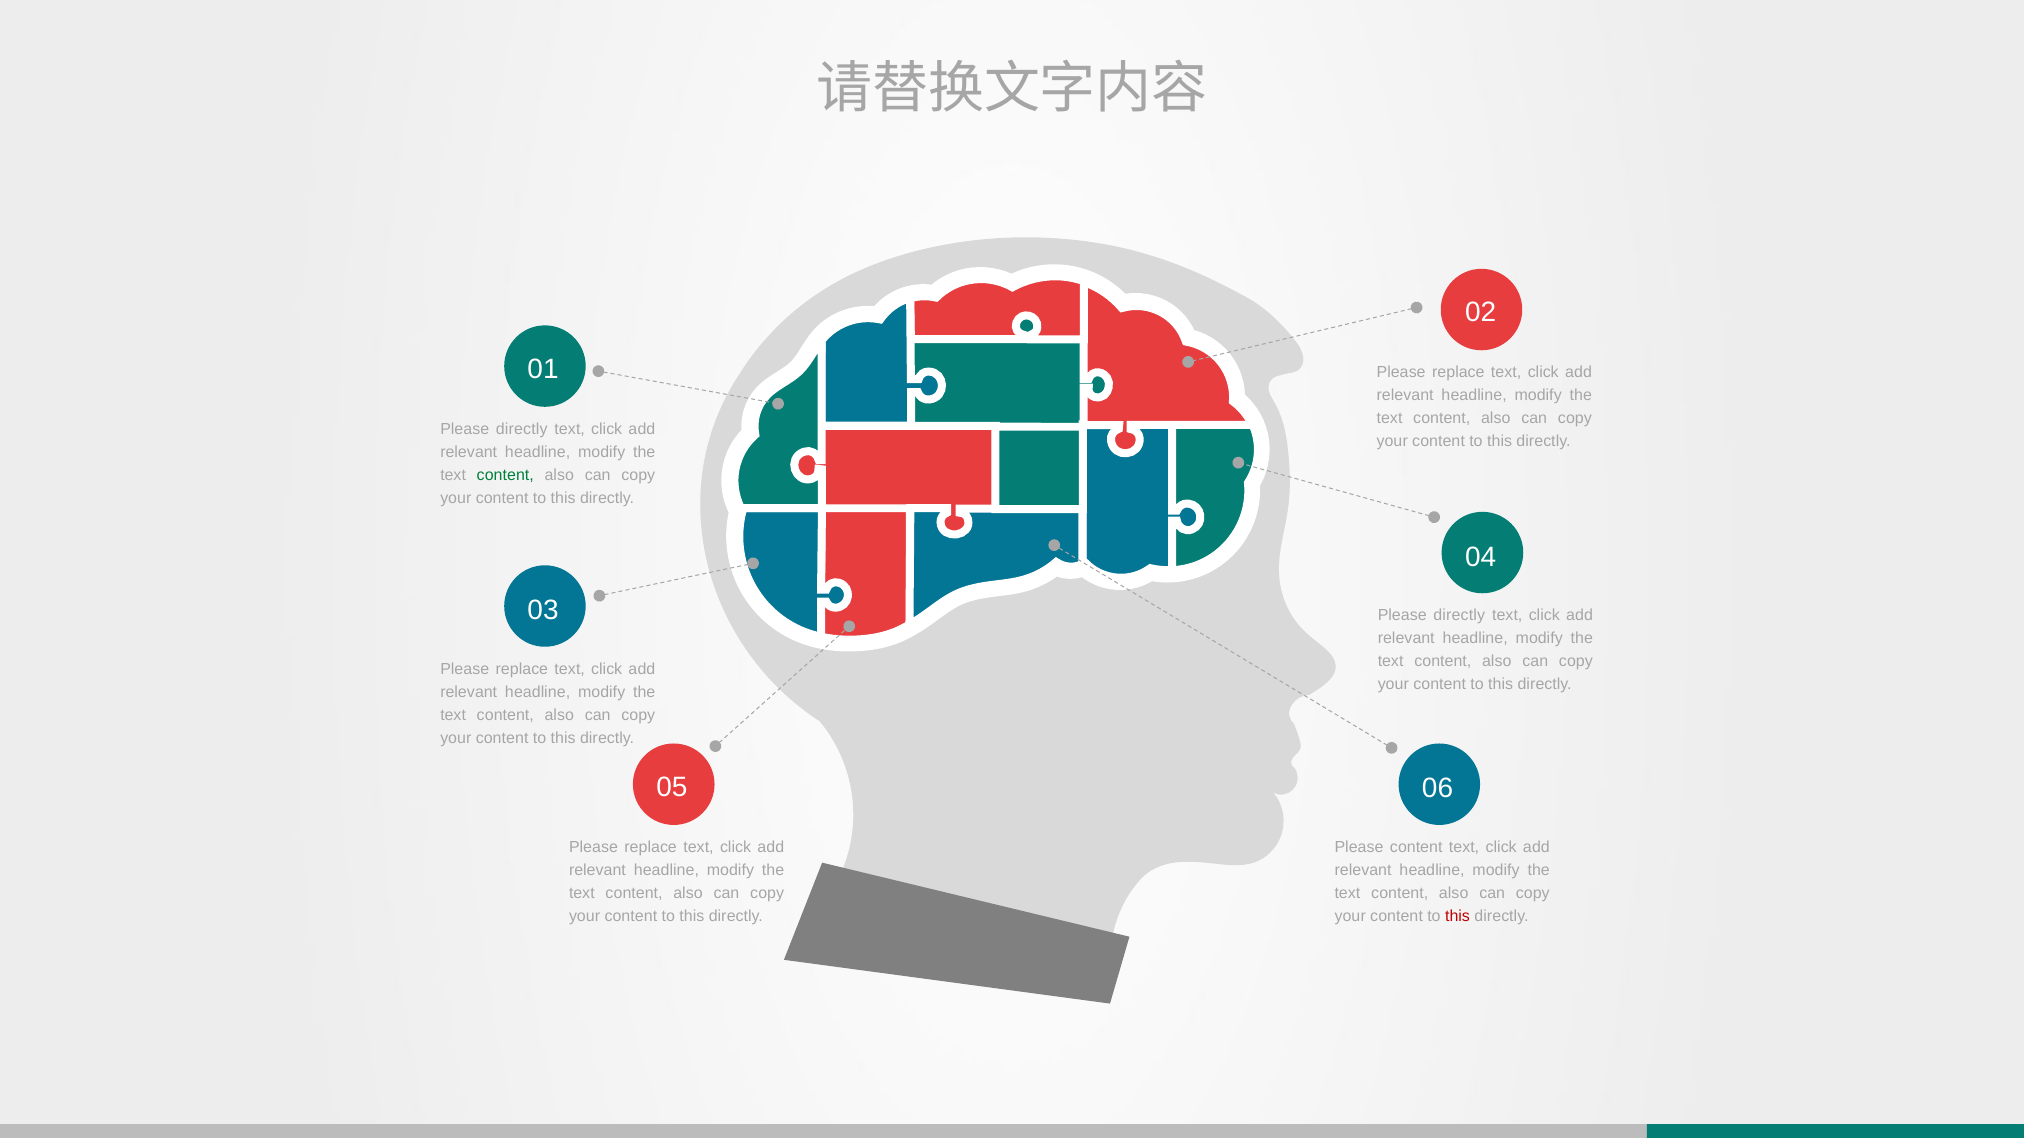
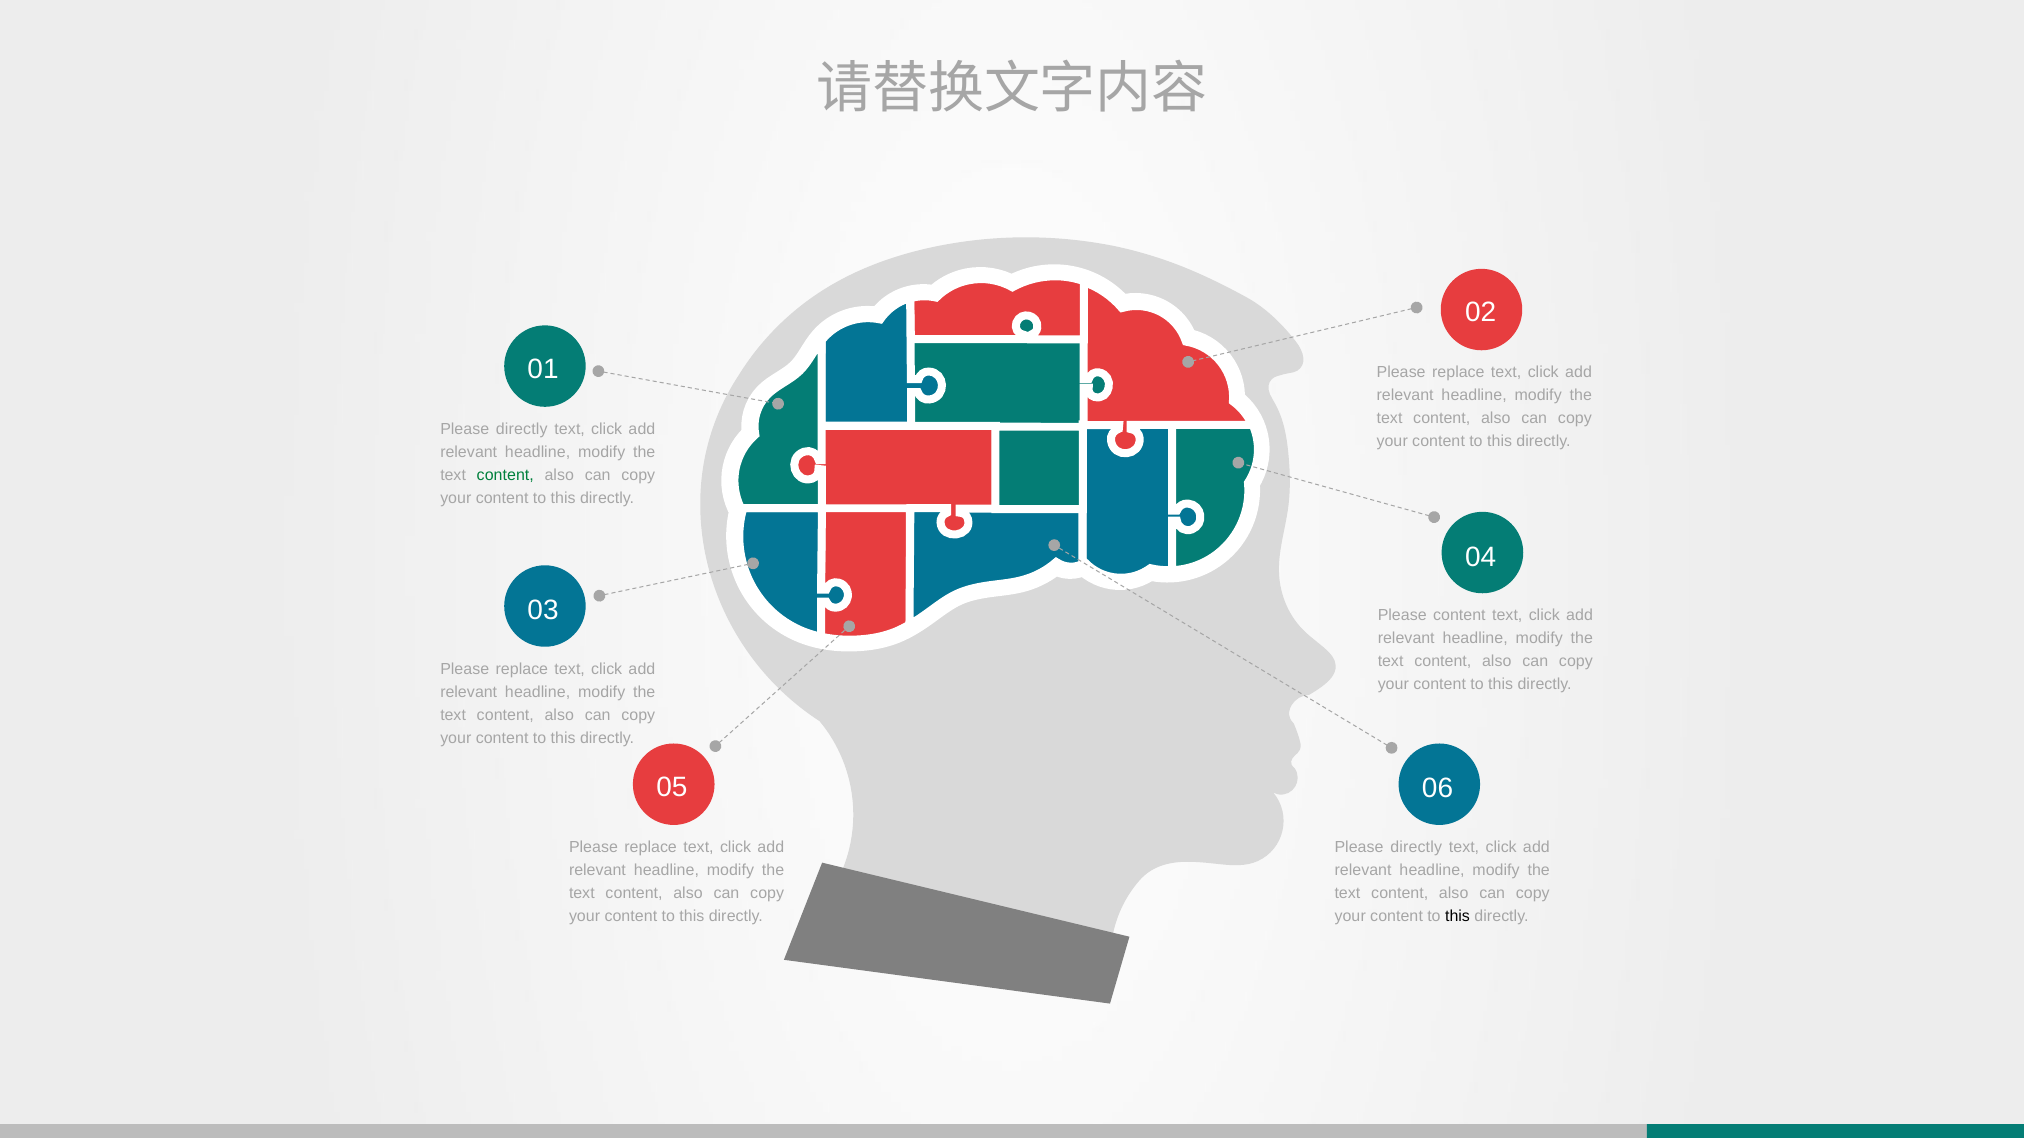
directly: directly -> content (1459, 616)
content: content -> directly (1416, 848)
this colour: red -> black (1458, 917)
